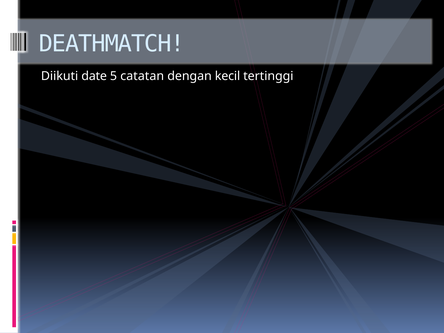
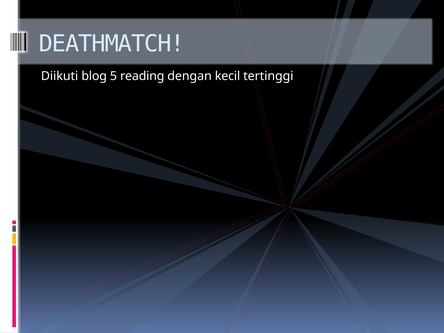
date: date -> blog (94, 76)
catatan: catatan -> reading (142, 76)
